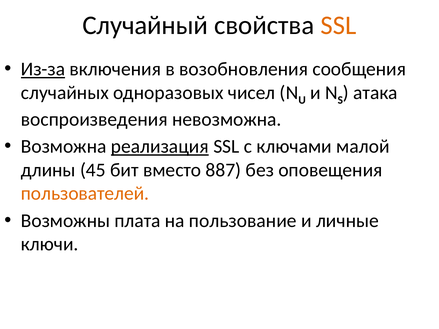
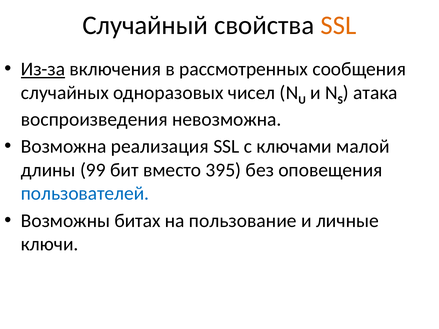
возобновления: возобновления -> рассмотренных (244, 69)
реализация underline: present -> none (160, 147)
45: 45 -> 99 (93, 170)
887: 887 -> 395 (223, 170)
пользователей colour: orange -> blue (85, 193)
плата: плата -> битах (138, 221)
